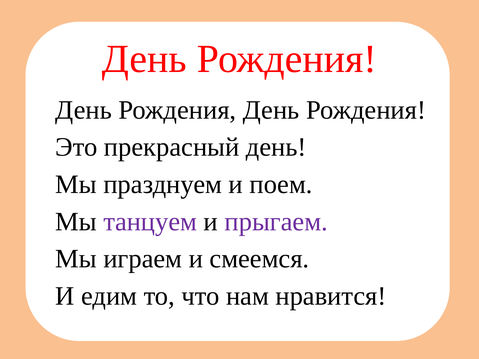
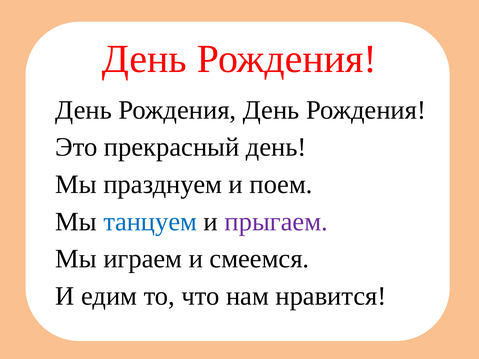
танцуем colour: purple -> blue (150, 222)
